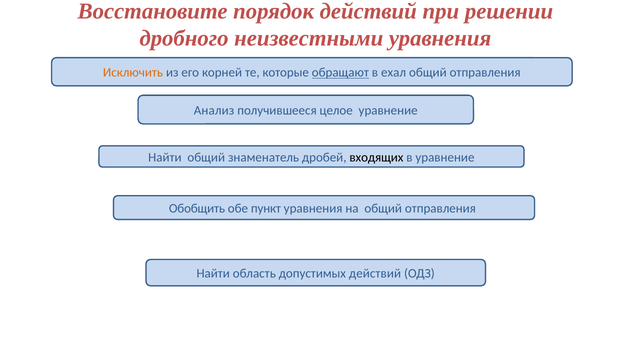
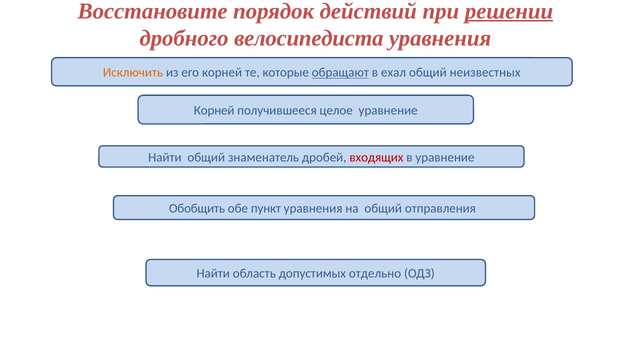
решении underline: none -> present (509, 11)
неизвестными: неизвестными -> велосипедиста (309, 38)
отправления: отправления -> неизвестных (485, 73)
Анализ: Анализ -> Корней (214, 111)
входящих colour: black -> red (376, 158)
допустимых действий: действий -> отдельно (375, 274)
